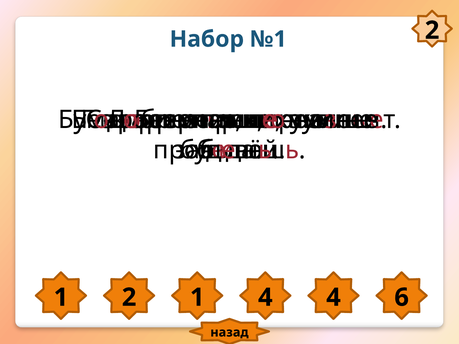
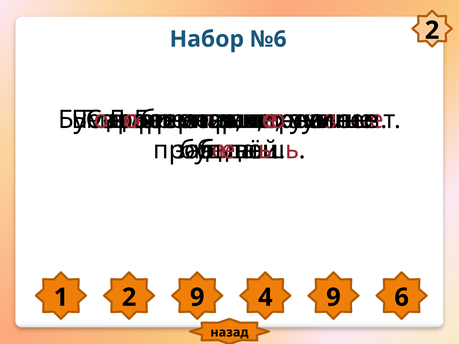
№1: №1 -> №6 (268, 39)
2 1: 1 -> 9 (197, 298)
4 4: 4 -> 9 (333, 298)
